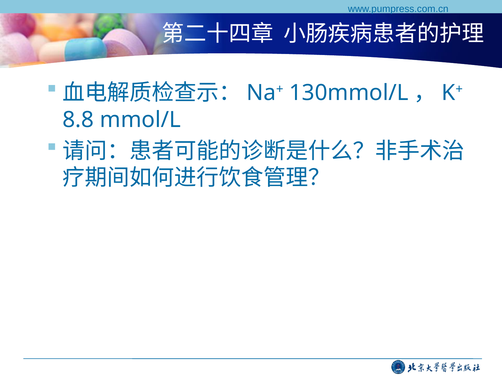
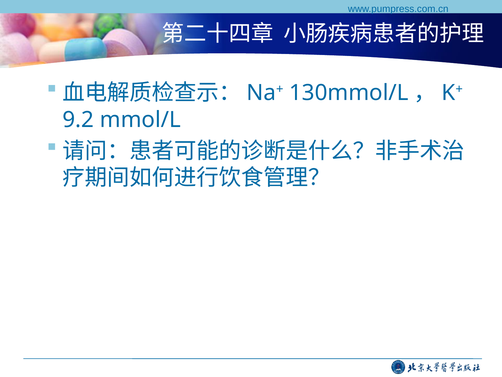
8.8: 8.8 -> 9.2 (78, 120)
